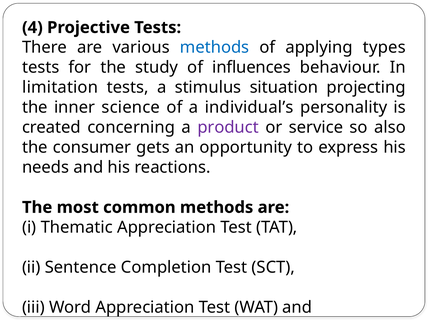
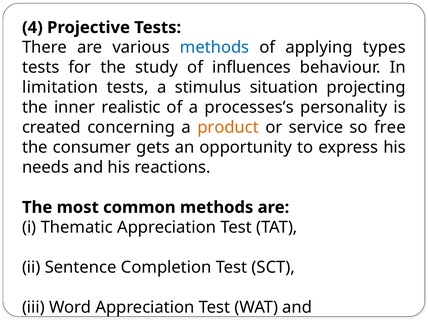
science: science -> realistic (131, 107)
individual’s: individual’s -> processes’s (249, 107)
product colour: purple -> orange (228, 127)
also: also -> free (390, 127)
